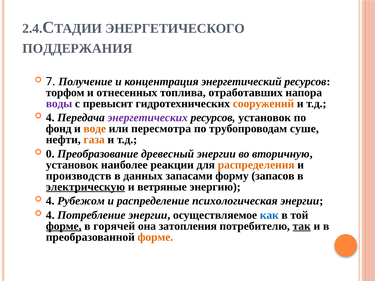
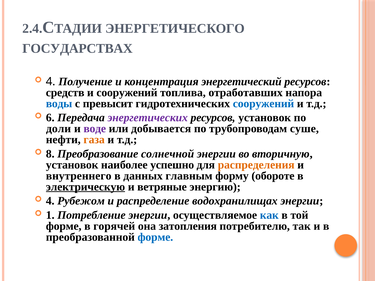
ПОДДЕРЖАНИЯ: ПОДДЕРЖАНИЯ -> ГОСУДАРСТВАХ (78, 49)
7: 7 -> 4 (51, 82)
торфом: торфом -> средств (65, 93)
и отнесенных: отнесенных -> сооружений (127, 93)
воды colour: purple -> blue (59, 104)
сооружений colour: orange -> blue (263, 104)
4: 4 -> 6 (50, 118)
фонд: фонд -> доли (59, 129)
воде colour: orange -> purple (95, 129)
пересмотра: пересмотра -> добывается (161, 129)
0: 0 -> 8 (50, 154)
древесный: древесный -> солнечной (168, 154)
реакции: реакции -> успешно (172, 165)
производств: производств -> внутреннего (79, 176)
запасами: запасами -> главным (189, 176)
запасов: запасов -> обороте (273, 176)
психологическая: психологическая -> водохранилищах (235, 201)
4: 4 -> 1 (50, 215)
форме underline: present -> none (64, 226)
так underline: present -> none (302, 226)
форме colour: orange -> blue (155, 237)
